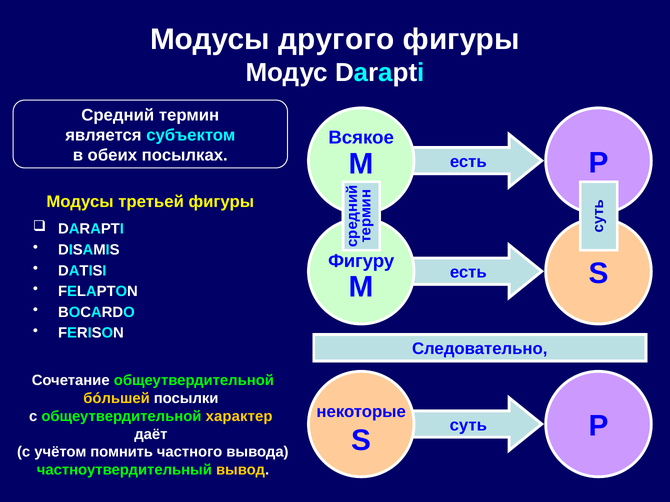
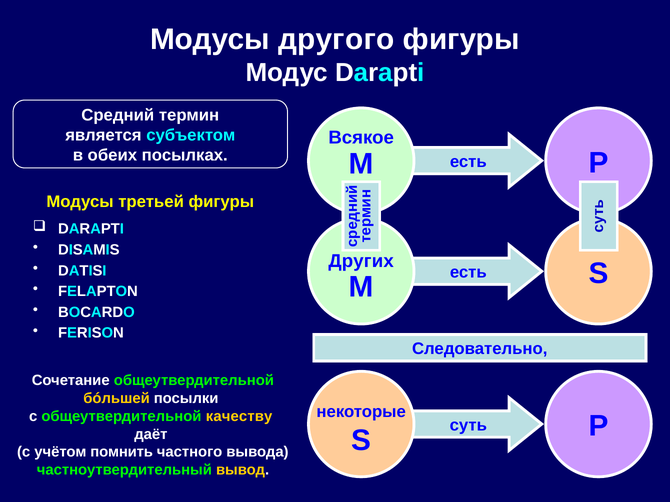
Фигуру: Фигуру -> Других (361, 261)
характер: характер -> качеству (239, 417)
